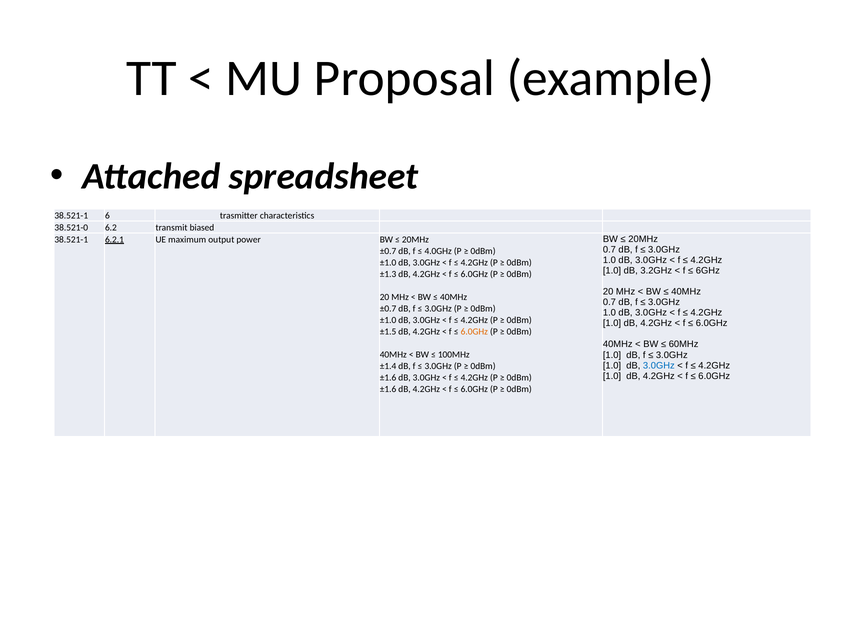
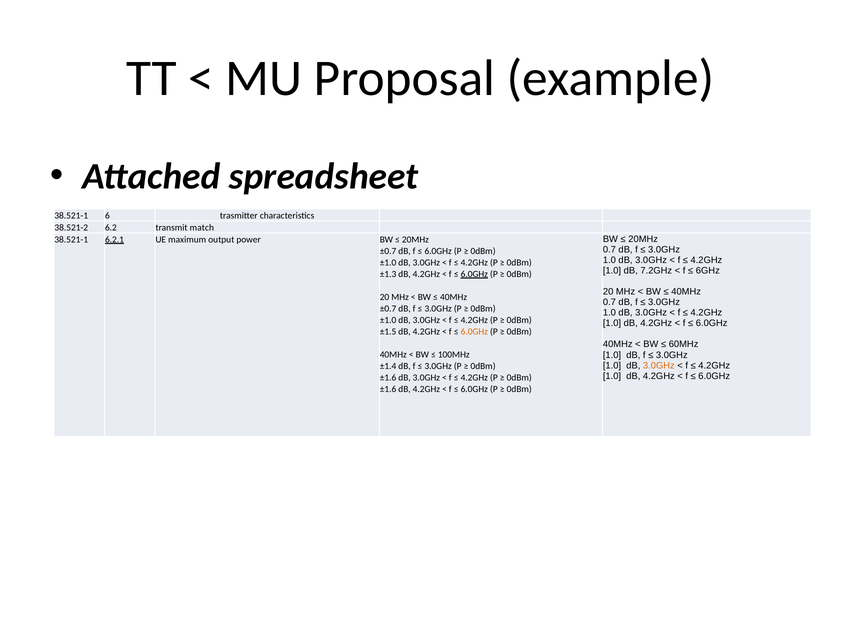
38.521-0: 38.521-0 -> 38.521-2 (71, 227)
biased: biased -> match (202, 227)
4.0GHz: 4.0GHz -> 6.0GHz (438, 251)
3.2GHz: 3.2GHz -> 7.2GHz (656, 271)
6.0GHz underline: none -> present (474, 274)
3.0GHz colour: blue -> orange (659, 365)
